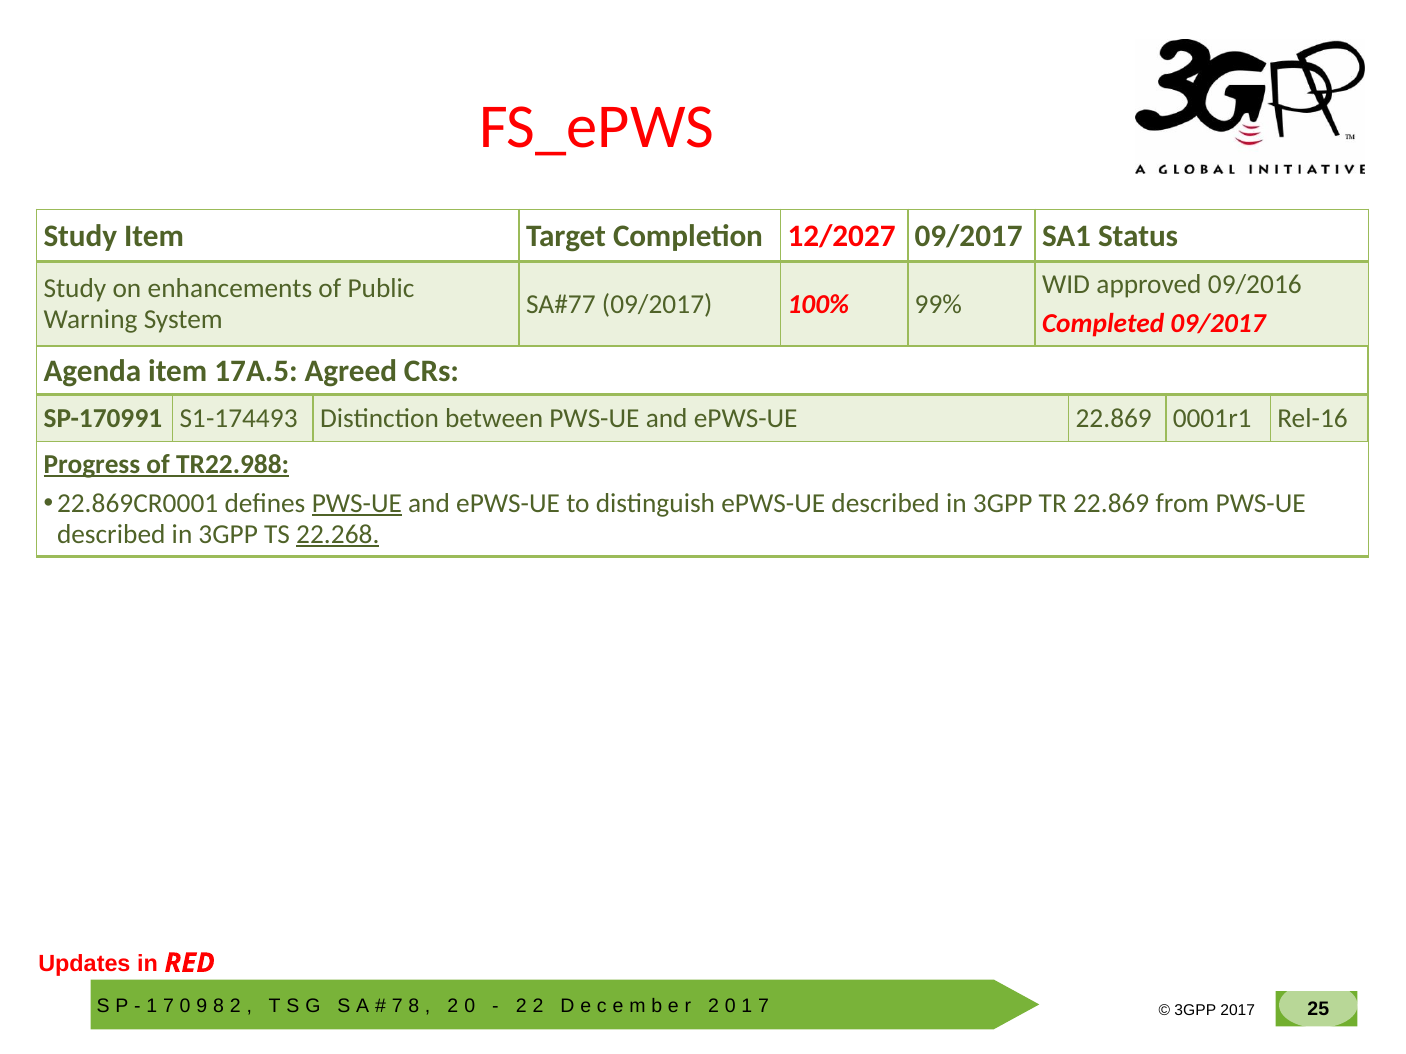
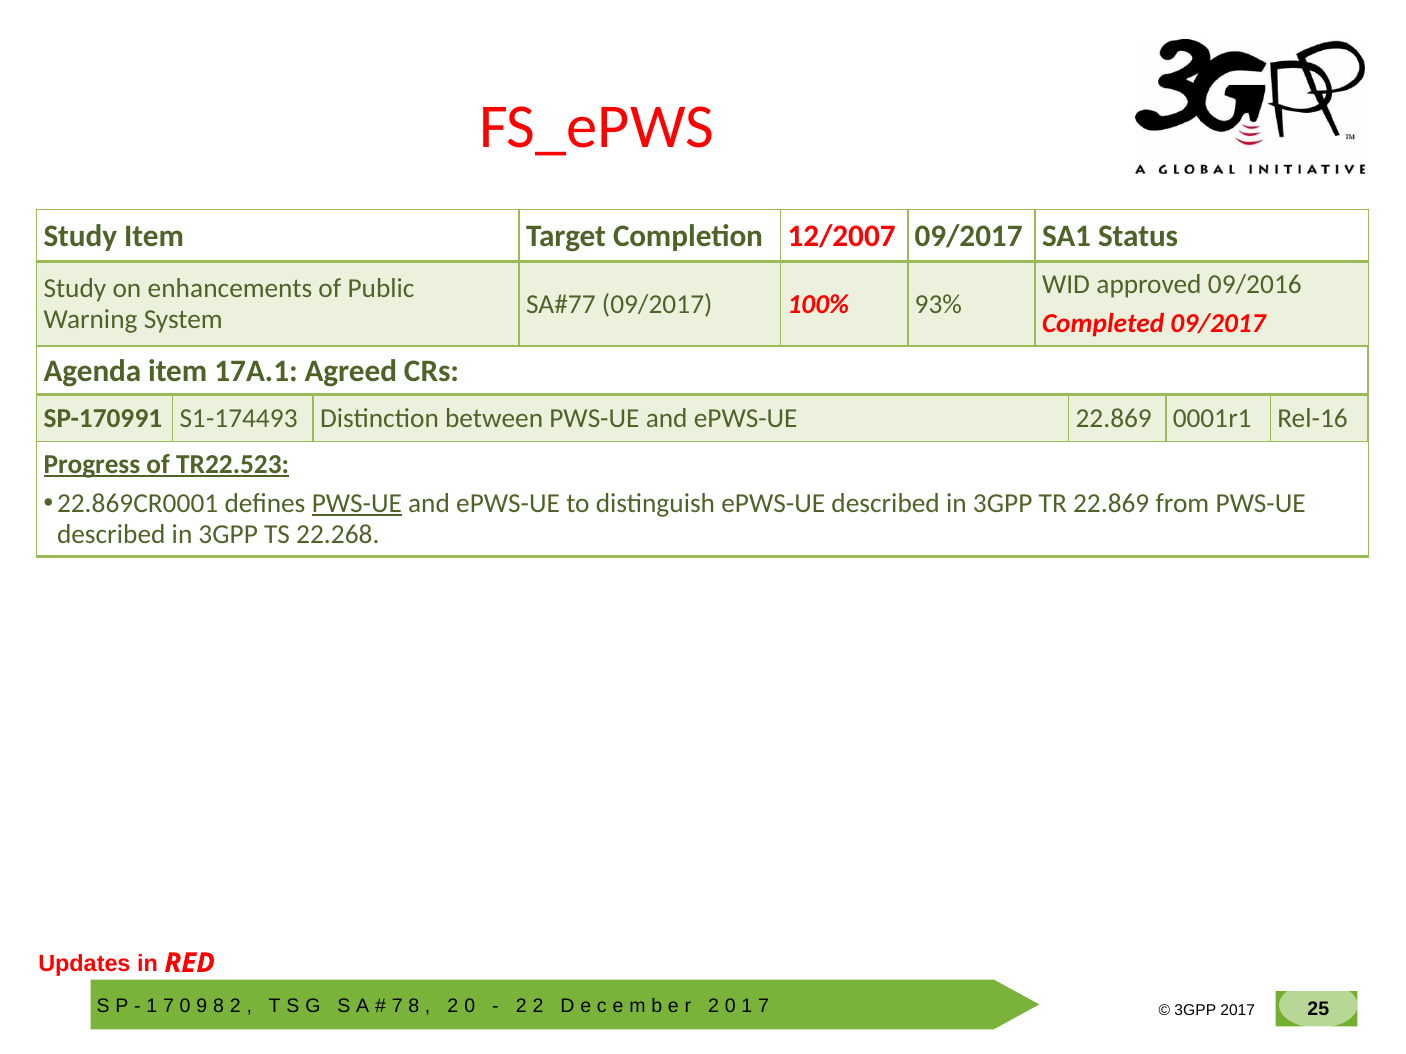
12/2027: 12/2027 -> 12/2007 (842, 236)
99%: 99% -> 93% (938, 304)
17A.5: 17A.5 -> 17A.1 (256, 371)
TR22.988: TR22.988 -> TR22.523 (233, 464)
22.268 underline: present -> none (338, 534)
